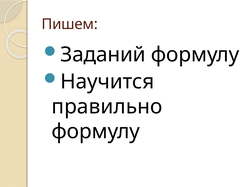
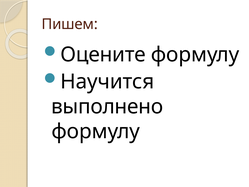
Заданий: Заданий -> Оцените (103, 55)
правильно: правильно -> выполнено (107, 106)
